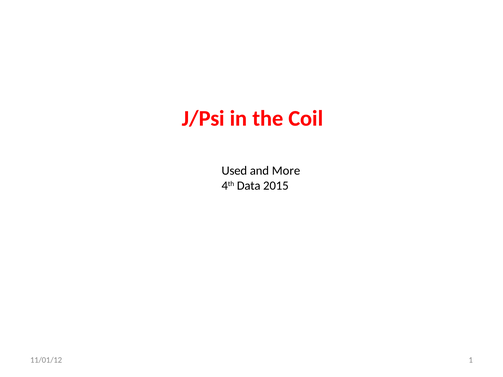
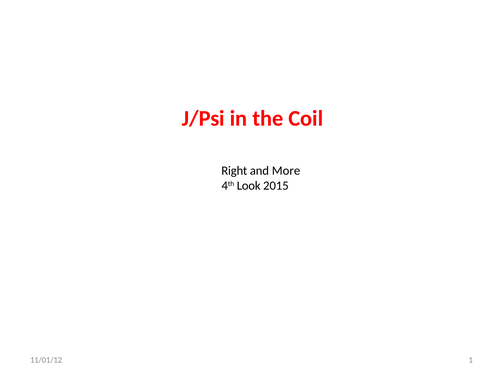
Used: Used -> Right (234, 171)
Data: Data -> Look (249, 186)
